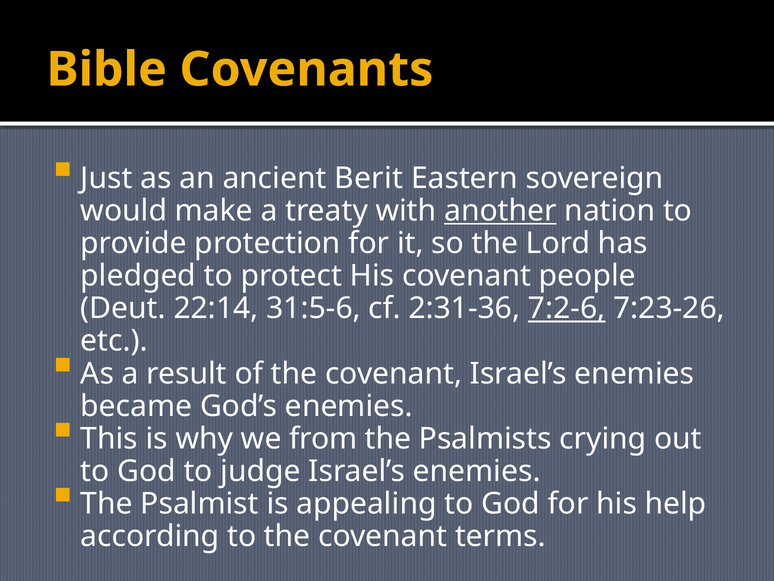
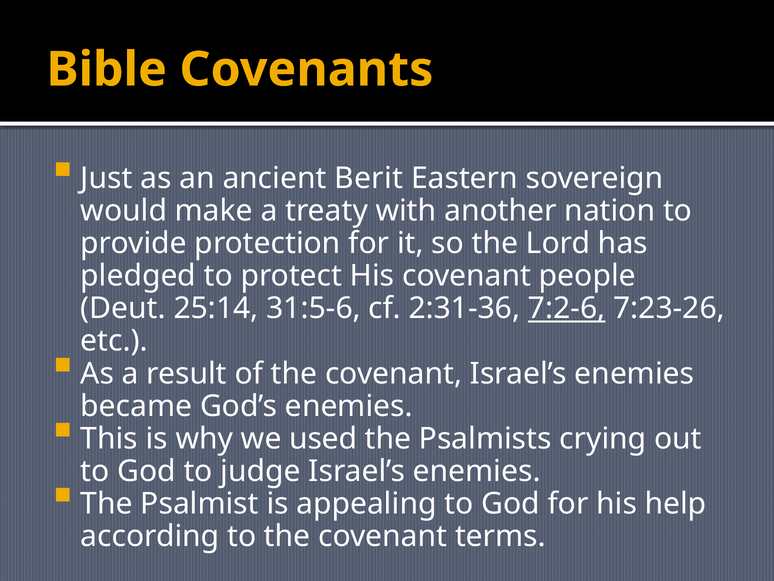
another underline: present -> none (500, 211)
22:14: 22:14 -> 25:14 (216, 308)
from: from -> used (323, 438)
